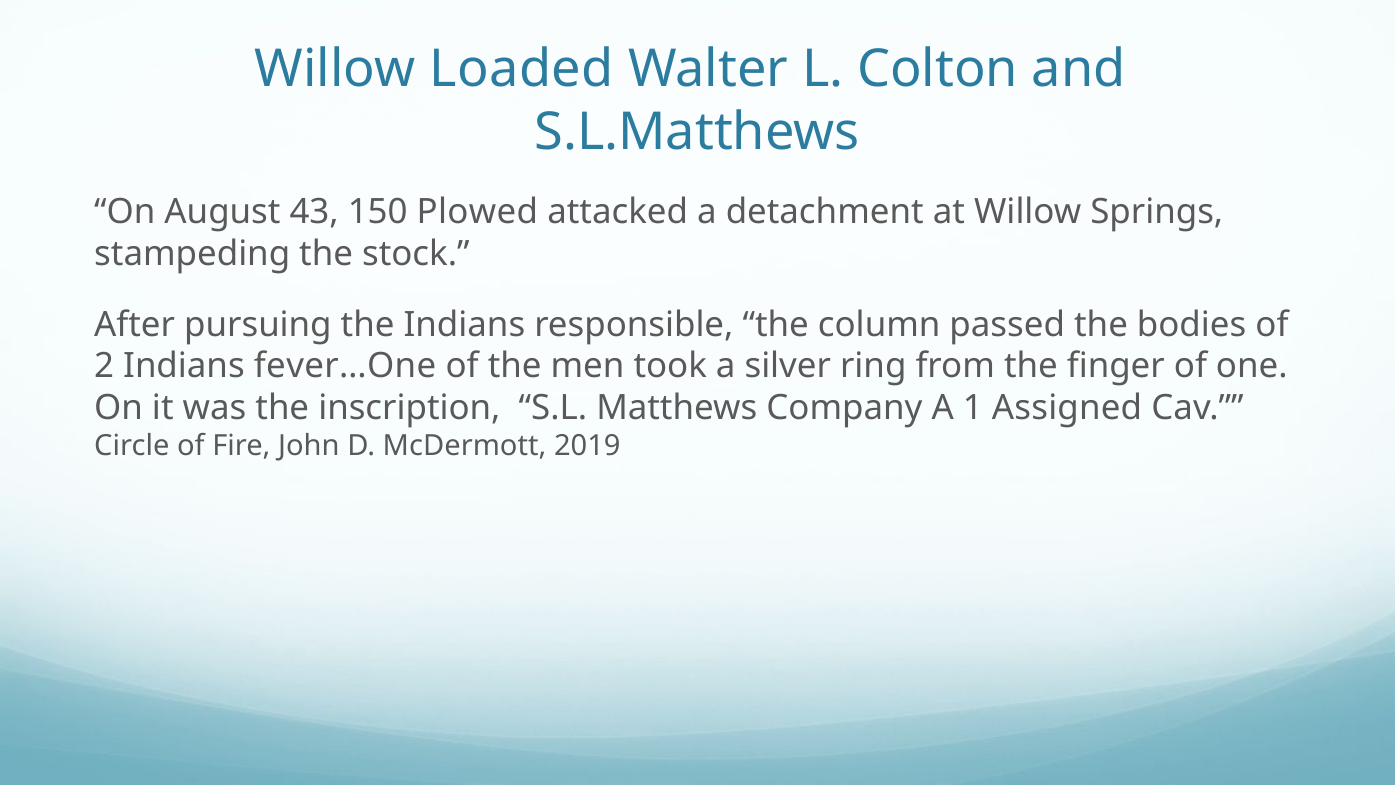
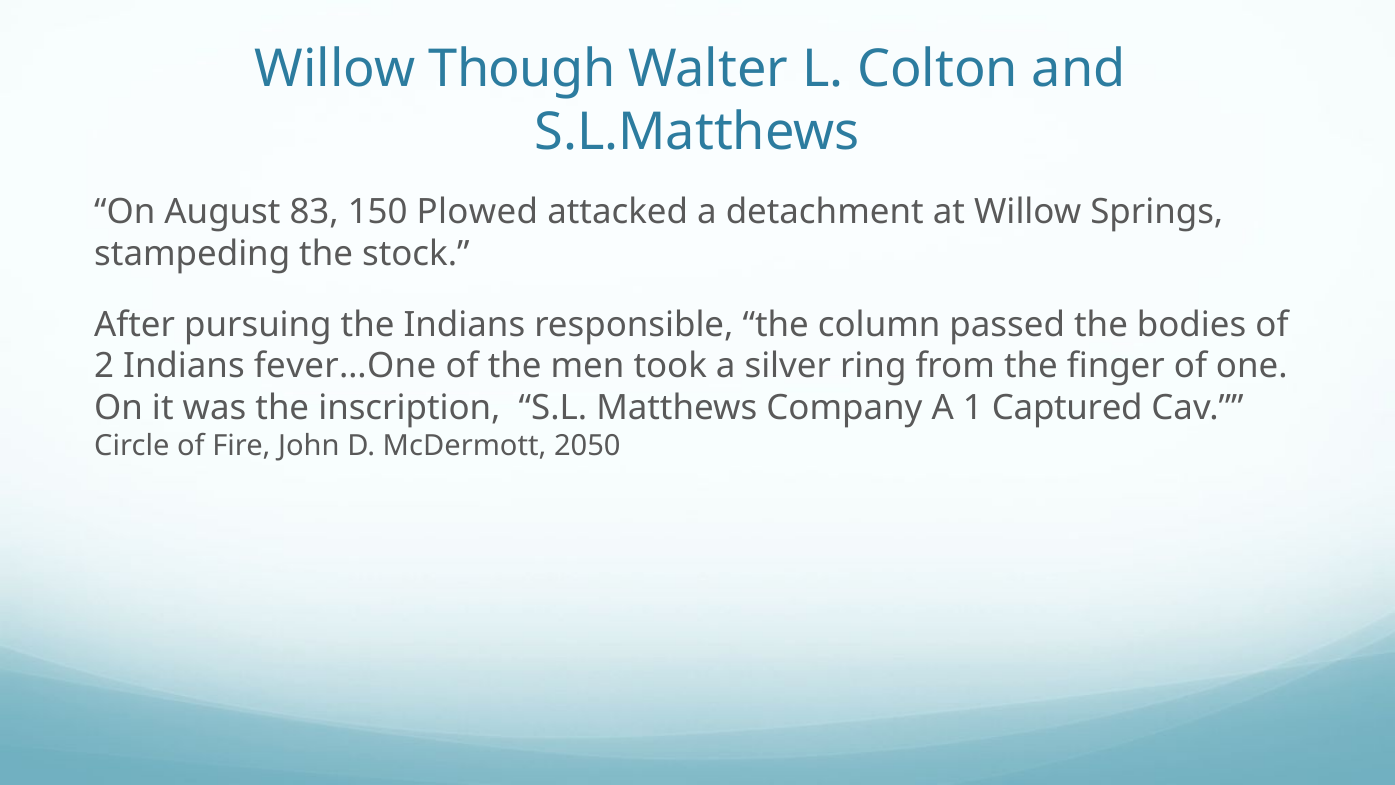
Loaded: Loaded -> Though (522, 70)
43: 43 -> 83 (314, 212)
Assigned: Assigned -> Captured (1067, 408)
2019: 2019 -> 2050 (587, 446)
